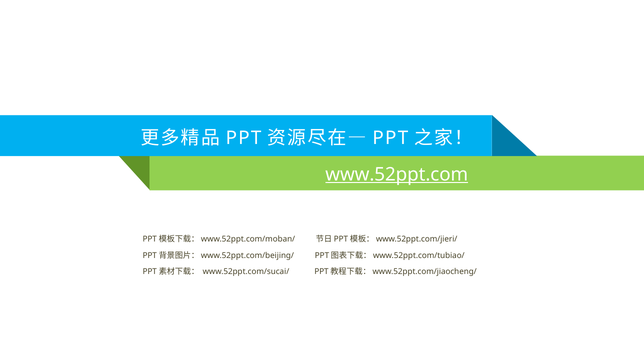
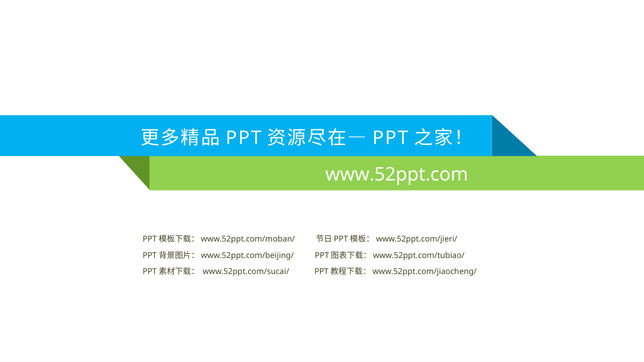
www.52ppt.com underline: present -> none (397, 175)
